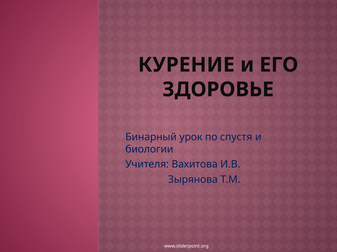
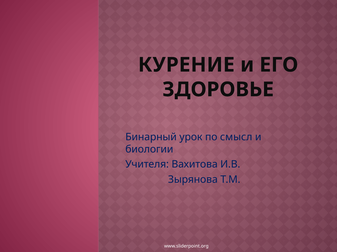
спустя: спустя -> смысл (236, 137)
